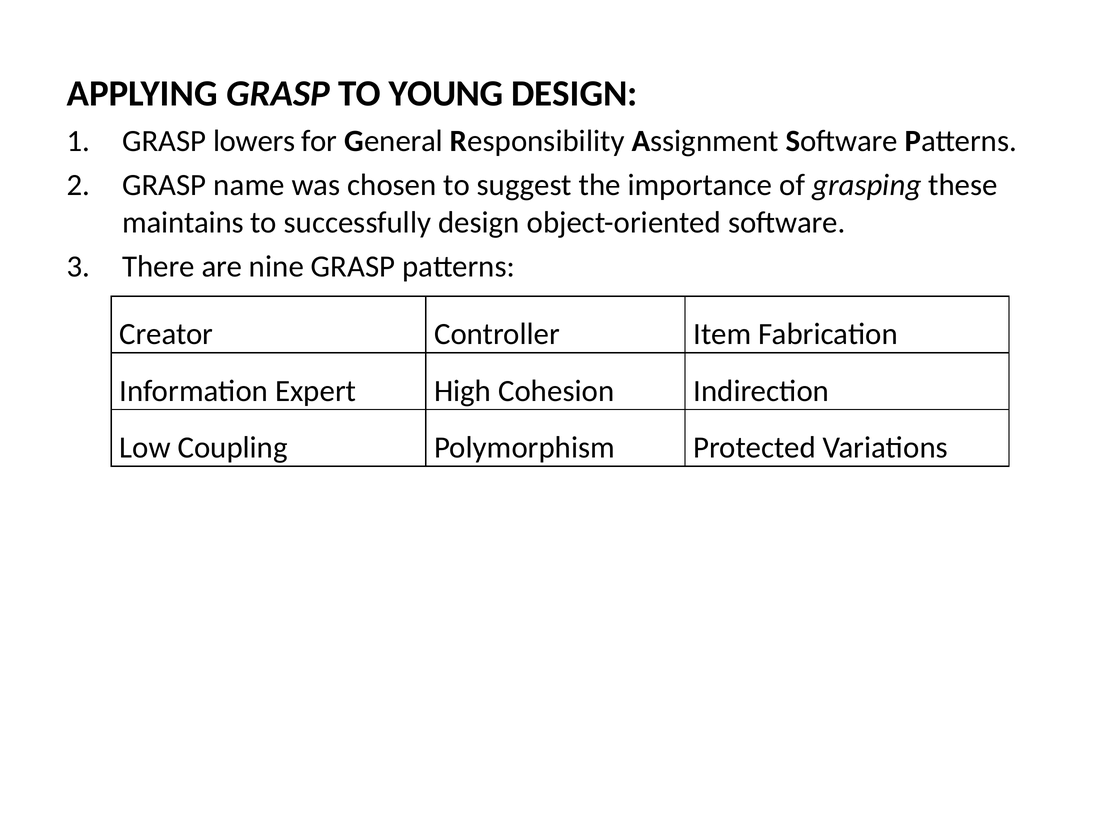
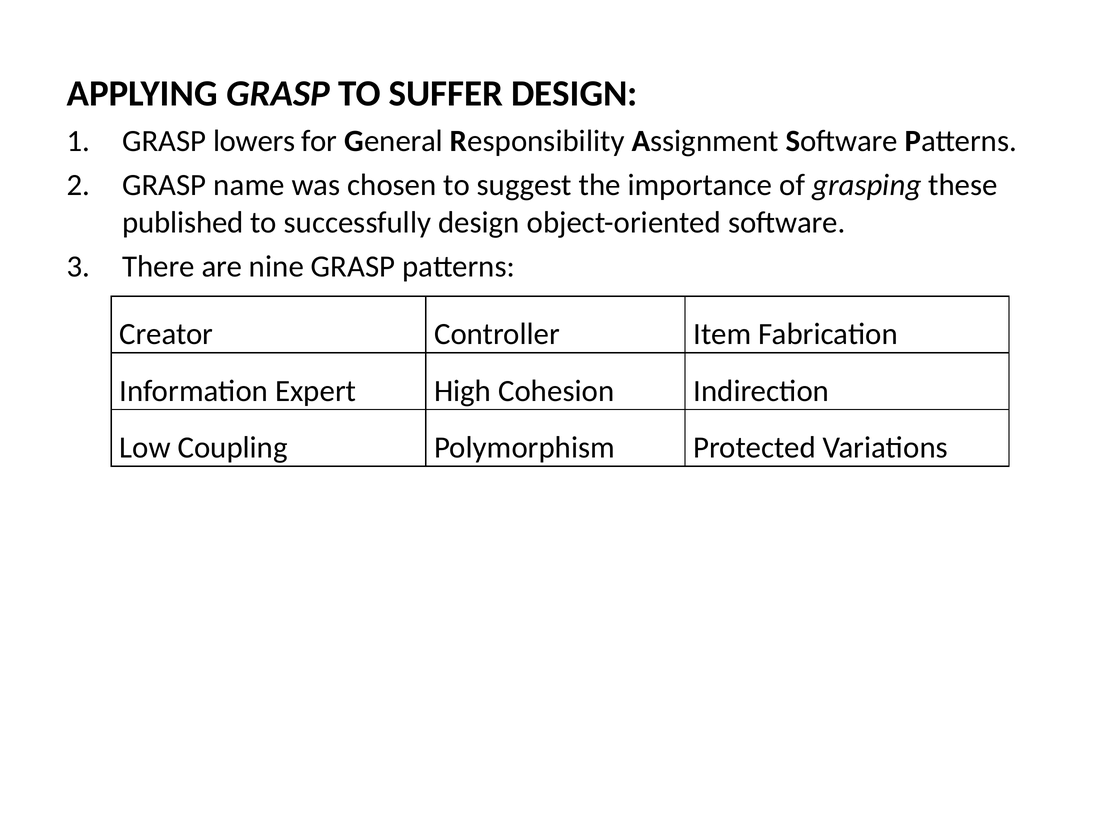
YOUNG: YOUNG -> SUFFER (446, 93)
maintains: maintains -> published (183, 223)
